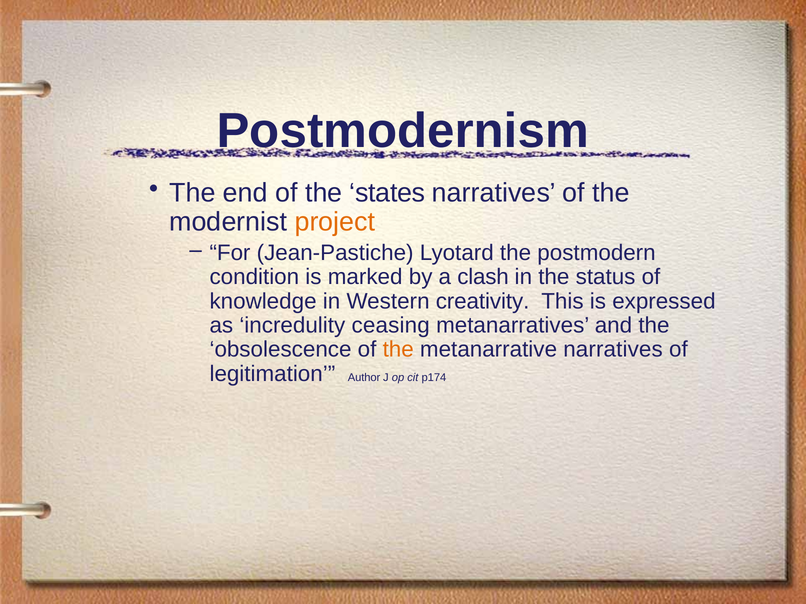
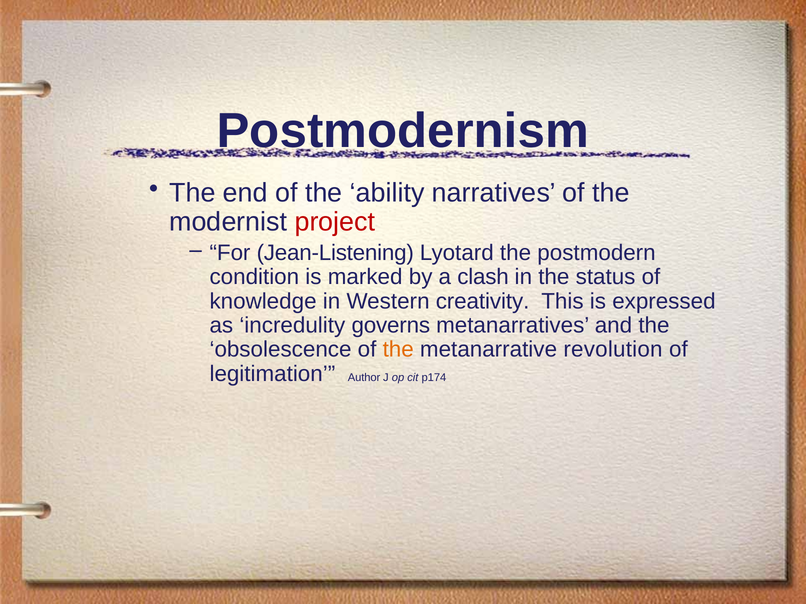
states: states -> ability (387, 193)
project colour: orange -> red (335, 222)
Jean-Pastiche: Jean-Pastiche -> Jean-Listening (335, 253)
ceasing: ceasing -> governs (391, 326)
metanarrative narratives: narratives -> revolution (613, 350)
